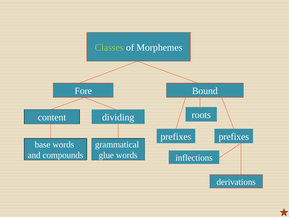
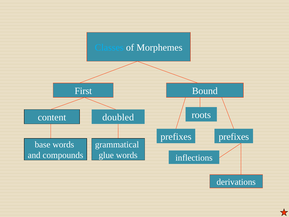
Classes colour: light green -> light blue (109, 47)
Fore: Fore -> First (83, 91)
dividing: dividing -> doubled (118, 117)
